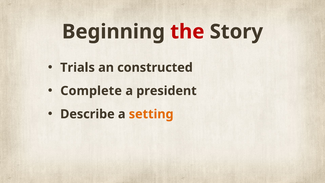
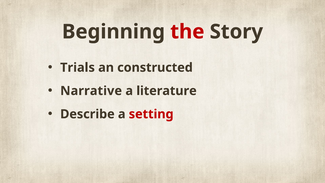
Complete: Complete -> Narrative (91, 91)
president: president -> literature (166, 91)
setting colour: orange -> red (151, 114)
